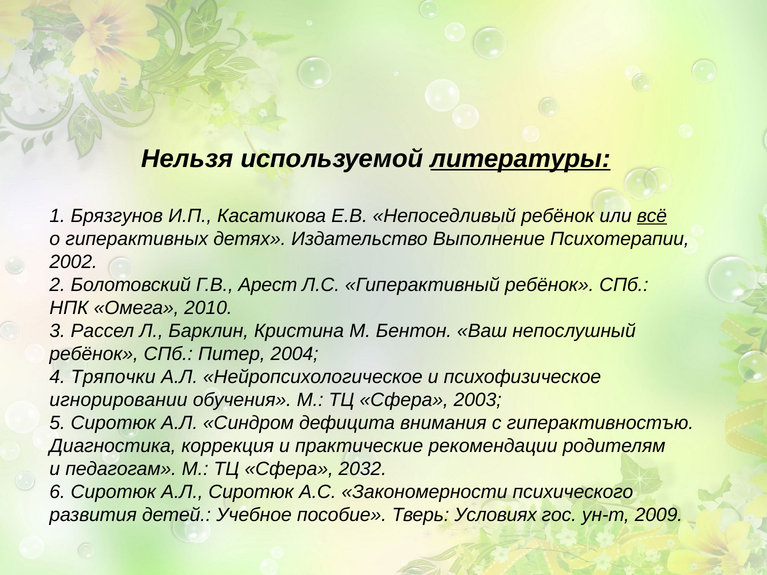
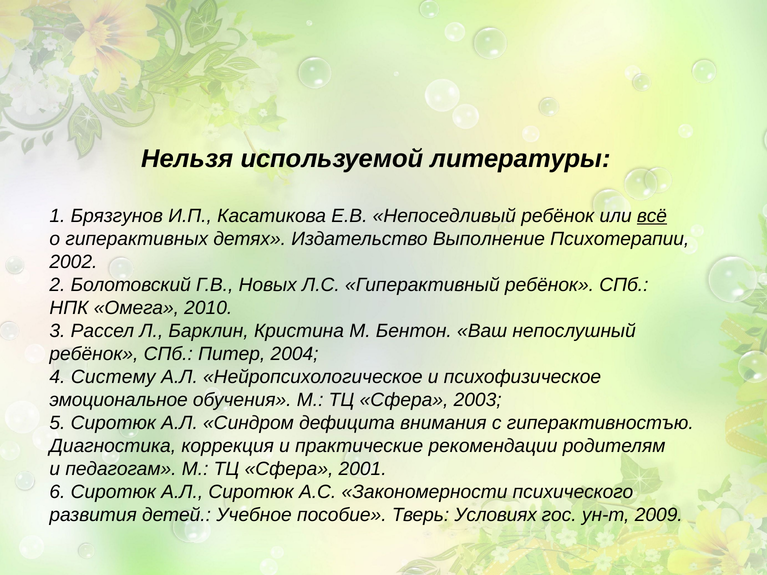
литературы underline: present -> none (521, 159)
Арест: Арест -> Новых (268, 285)
Тряпочки: Тряпочки -> Систему (113, 377)
игнорировании: игнорировании -> эмоциональное (119, 400)
2032: 2032 -> 2001 (363, 469)
